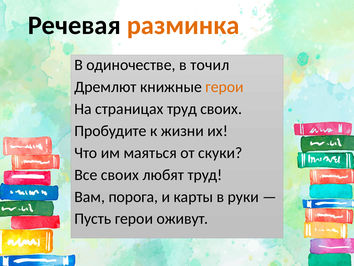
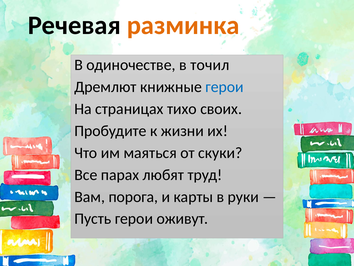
герои colour: orange -> blue (224, 87)
страницах труд: труд -> тихо (182, 109)
Все своих: своих -> парах (120, 175)
